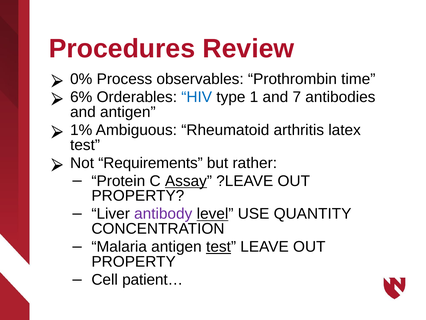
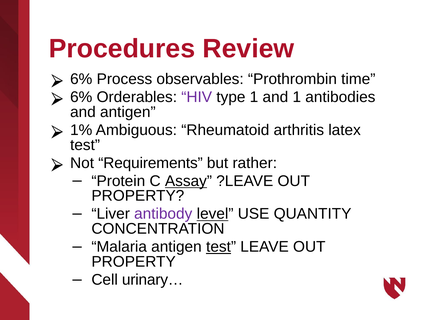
0%: 0% -> 6% (81, 79)
HIV colour: blue -> purple (197, 97)
and 7: 7 -> 1 (297, 97)
patient…: patient… -> urinary… (153, 279)
